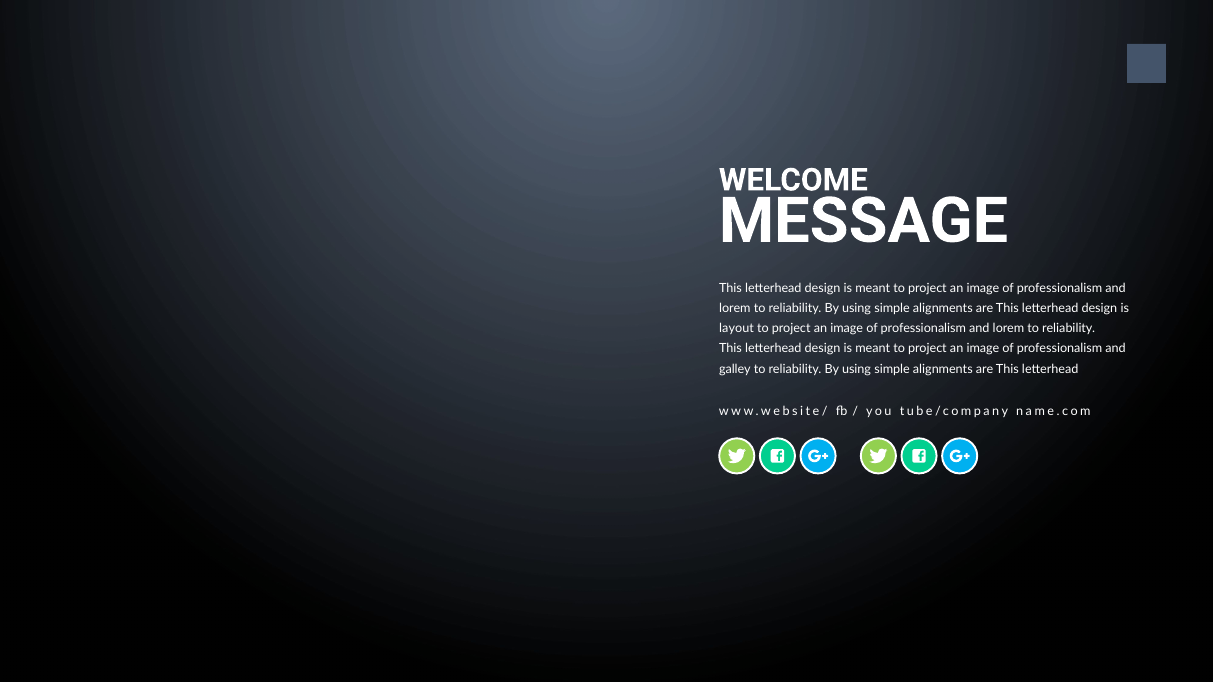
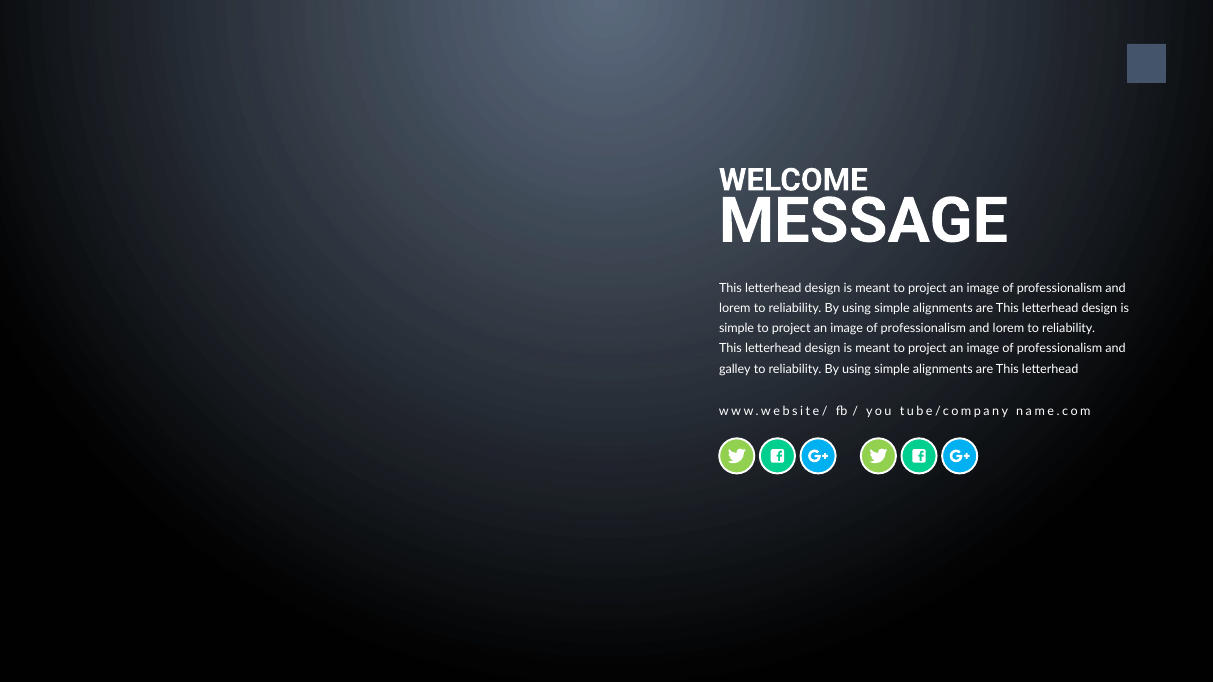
layout: layout -> simple (737, 329)
